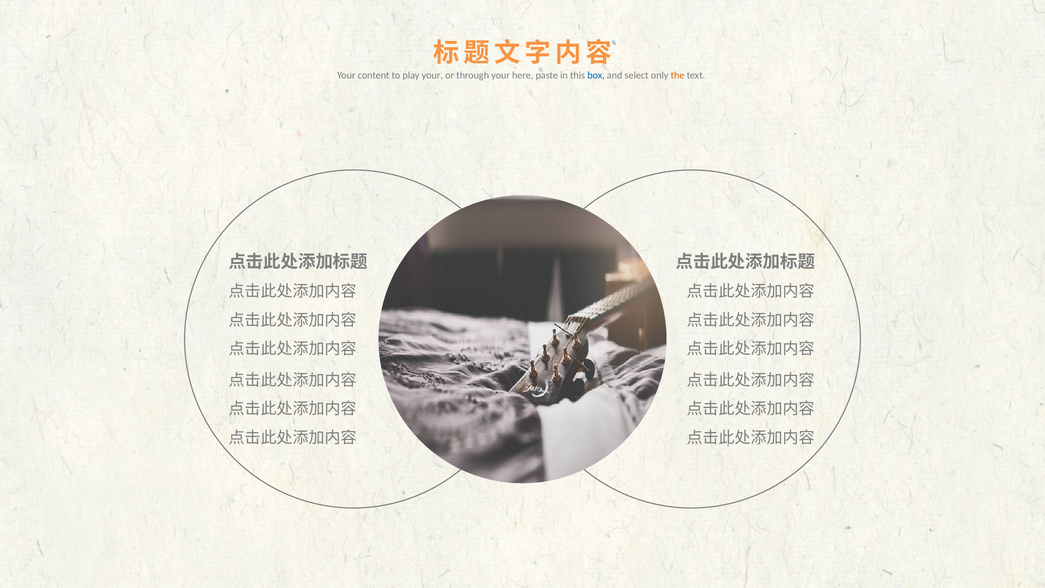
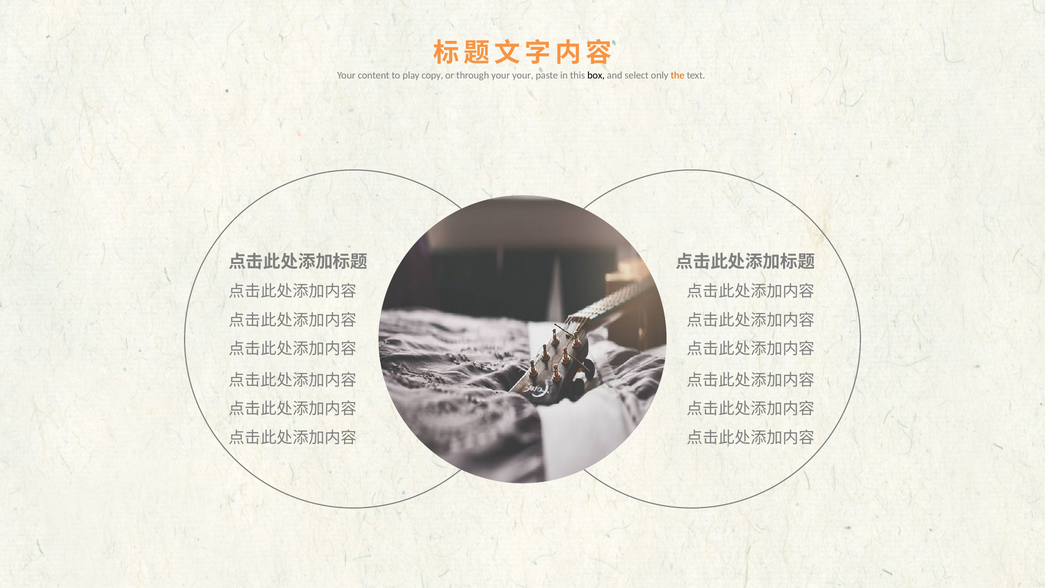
play your: your -> copy (432, 75)
your here: here -> your (523, 75)
box colour: blue -> black (596, 75)
